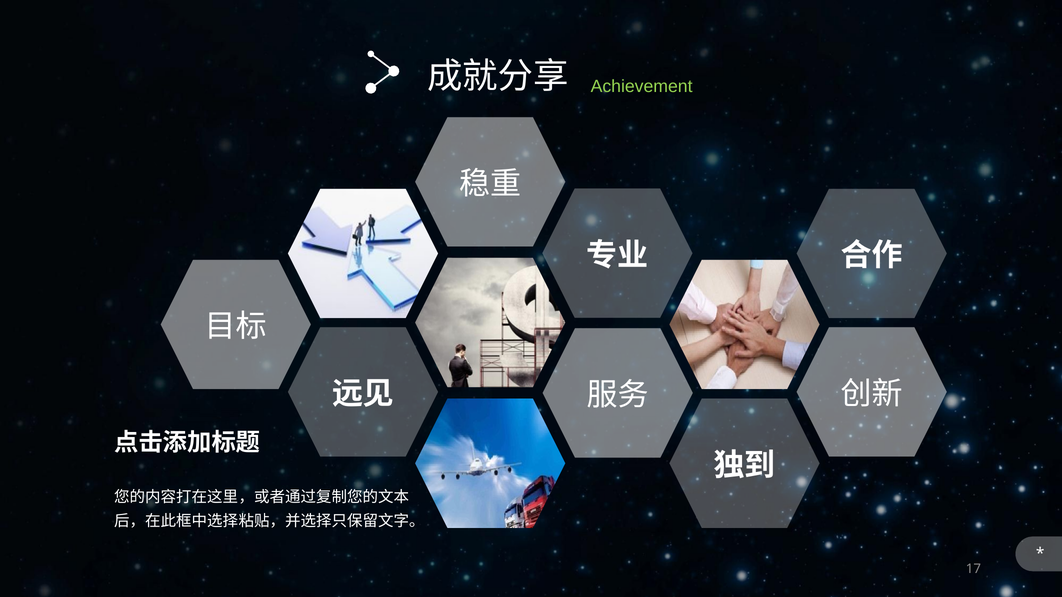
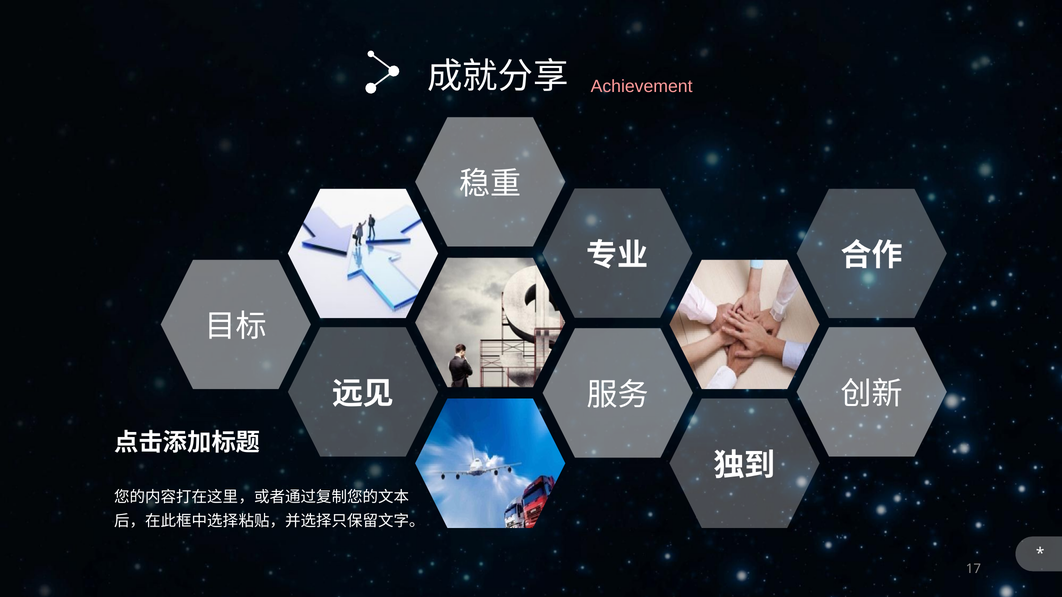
Achievement colour: light green -> pink (642, 86)
